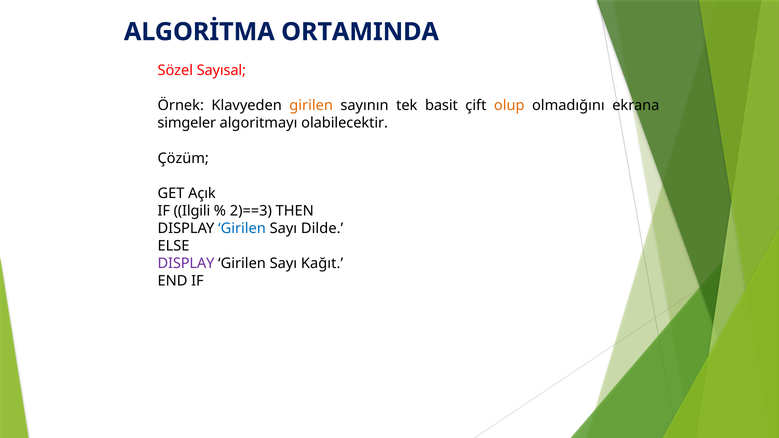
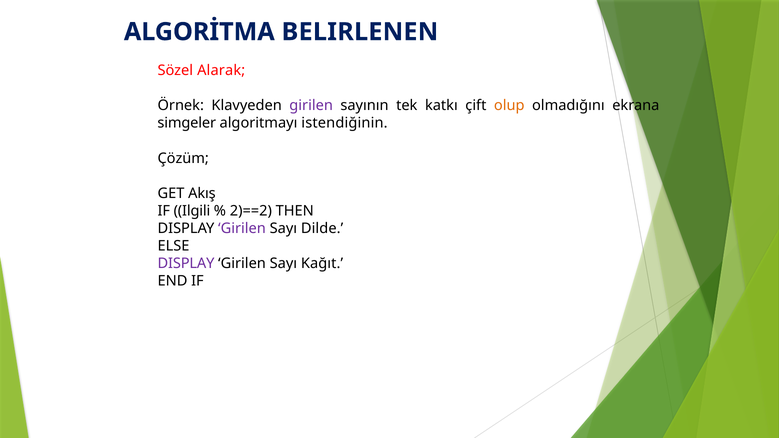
ORTAMINDA: ORTAMINDA -> BELIRLENEN (360, 32)
Sayısal: Sayısal -> Alarak (221, 71)
girilen colour: orange -> purple (311, 106)
basit: basit -> katkı (441, 106)
olabilecektir: olabilecektir -> istendiğinin (344, 123)
Açık: Açık -> Akış (202, 193)
2)==3: 2)==3 -> 2)==2 (251, 211)
Girilen colour: blue -> purple (242, 228)
